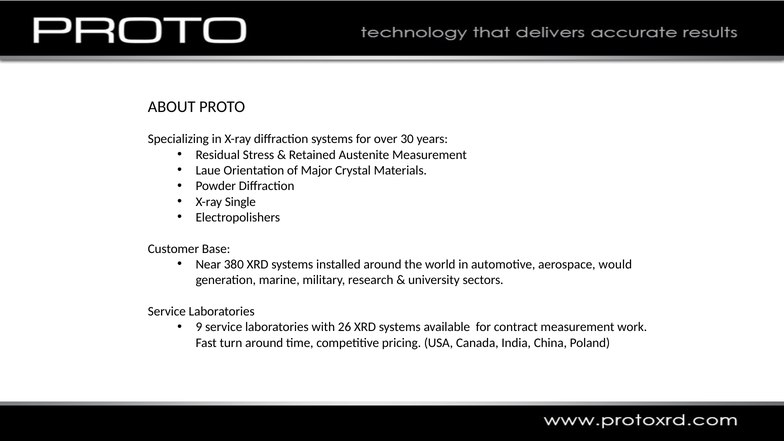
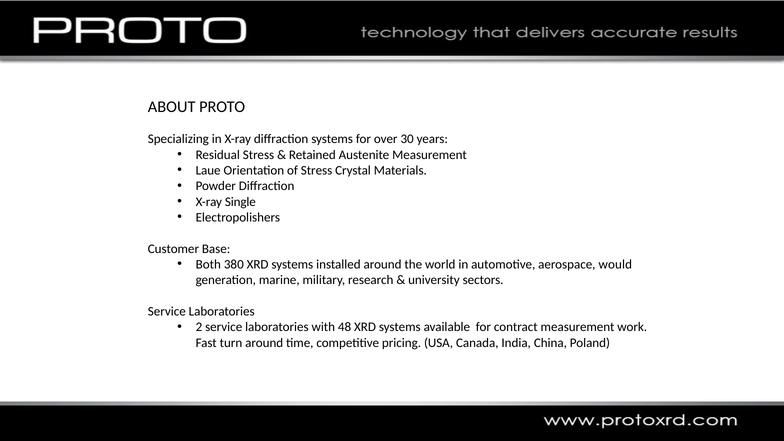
of Major: Major -> Stress (317, 170)
Near: Near -> Both (208, 264)
9: 9 -> 2 (199, 327)
26: 26 -> 48 (345, 327)
